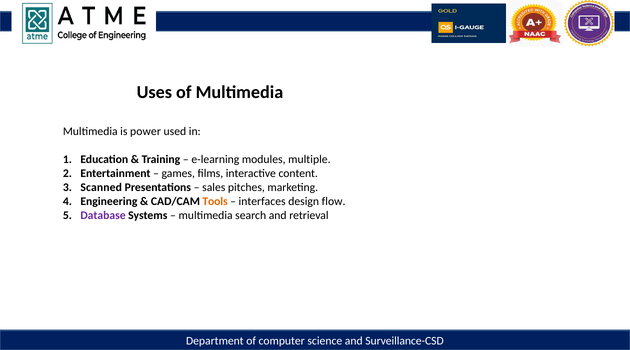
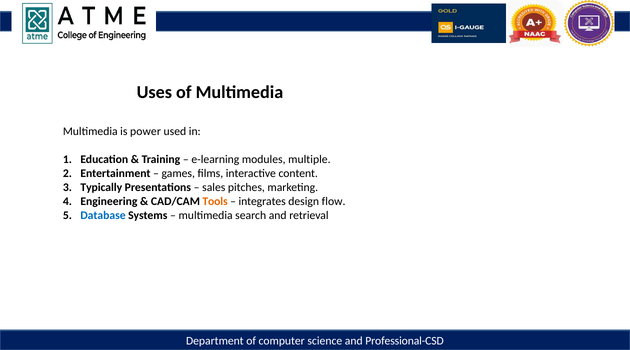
Scanned: Scanned -> Typically (101, 187)
interfaces: interfaces -> integrates (262, 201)
Database colour: purple -> blue (103, 215)
Surveillance-CSD: Surveillance-CSD -> Professional-CSD (405, 341)
